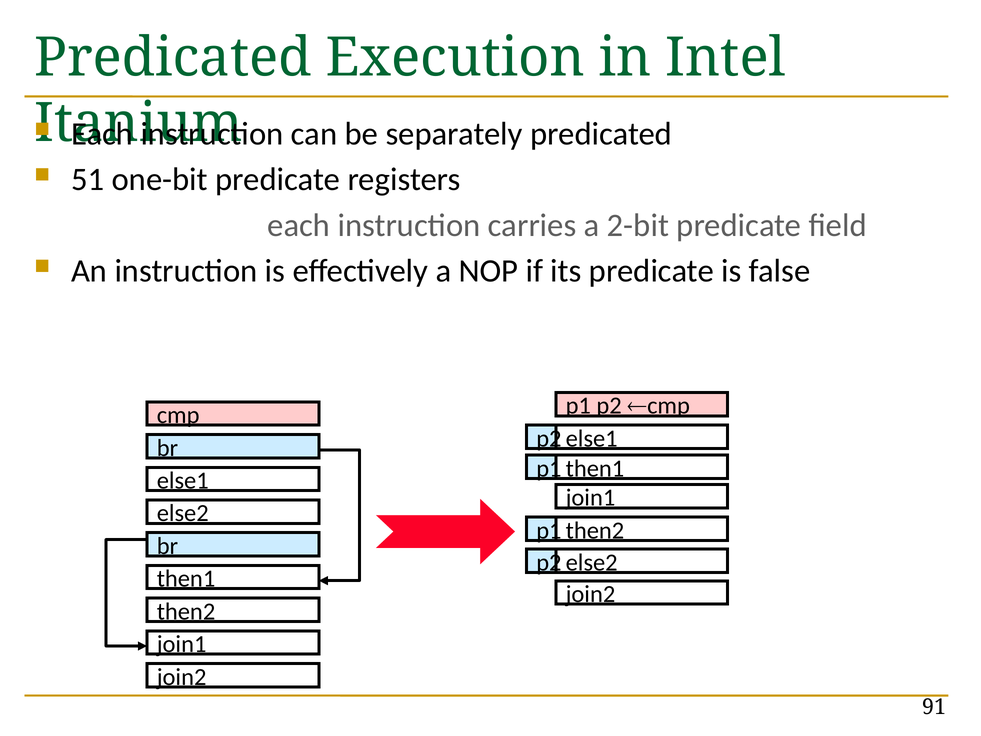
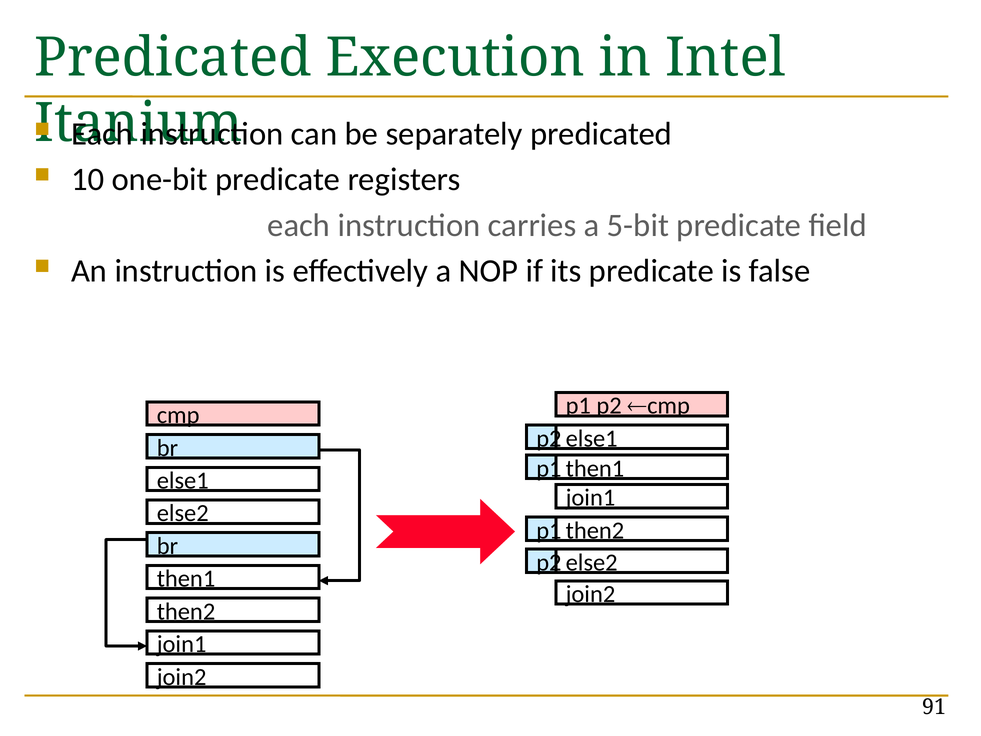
51: 51 -> 10 (88, 180)
2-bit: 2-bit -> 5-bit (638, 225)
